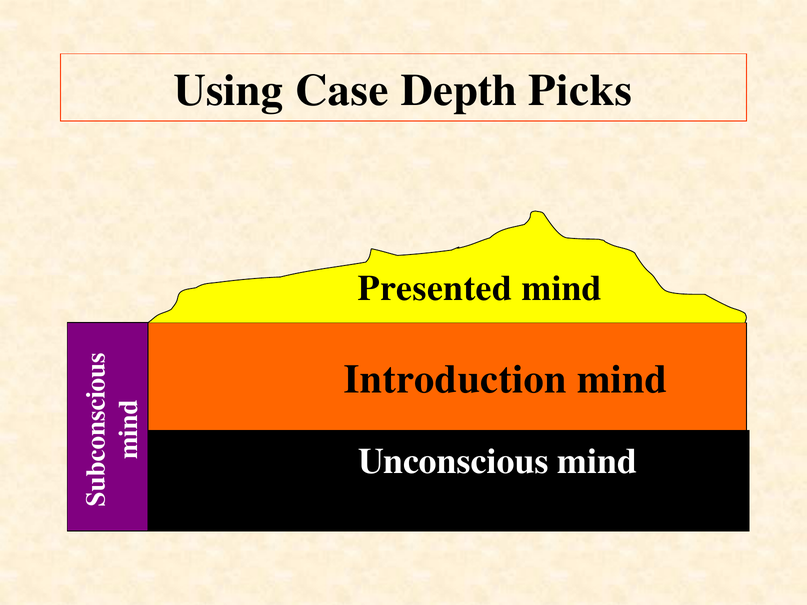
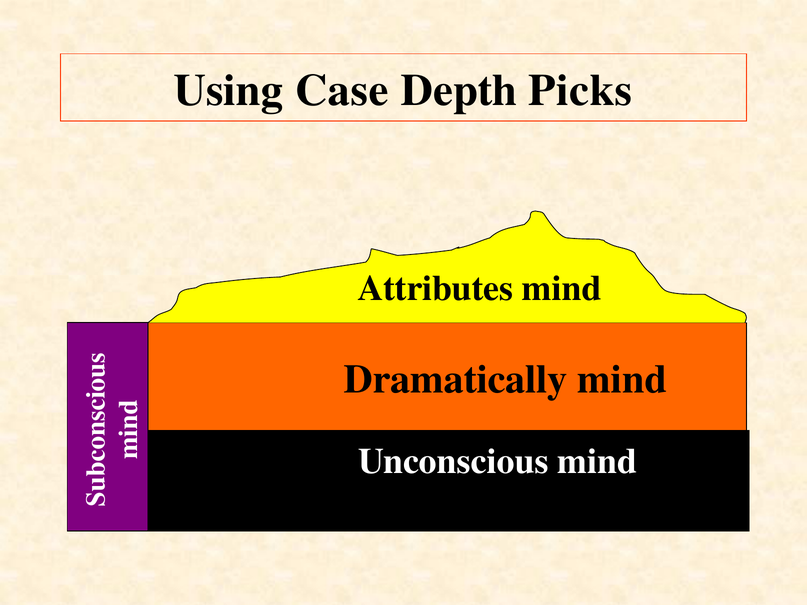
Presented: Presented -> Attributes (435, 289)
Introduction: Introduction -> Dramatically (456, 379)
